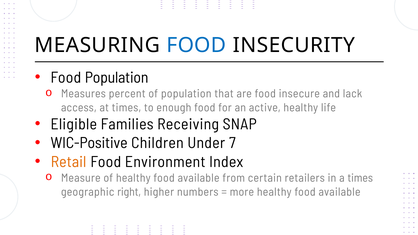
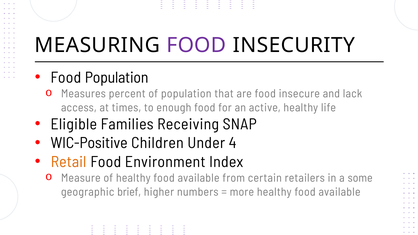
FOOD colour: blue -> purple (196, 45)
7: 7 -> 4 (233, 143)
a times: times -> some (360, 178)
right: right -> brief (129, 192)
